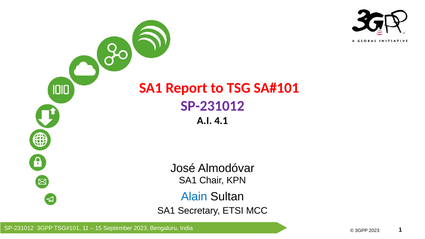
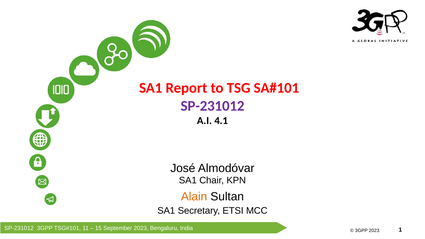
Alain colour: blue -> orange (194, 197)
